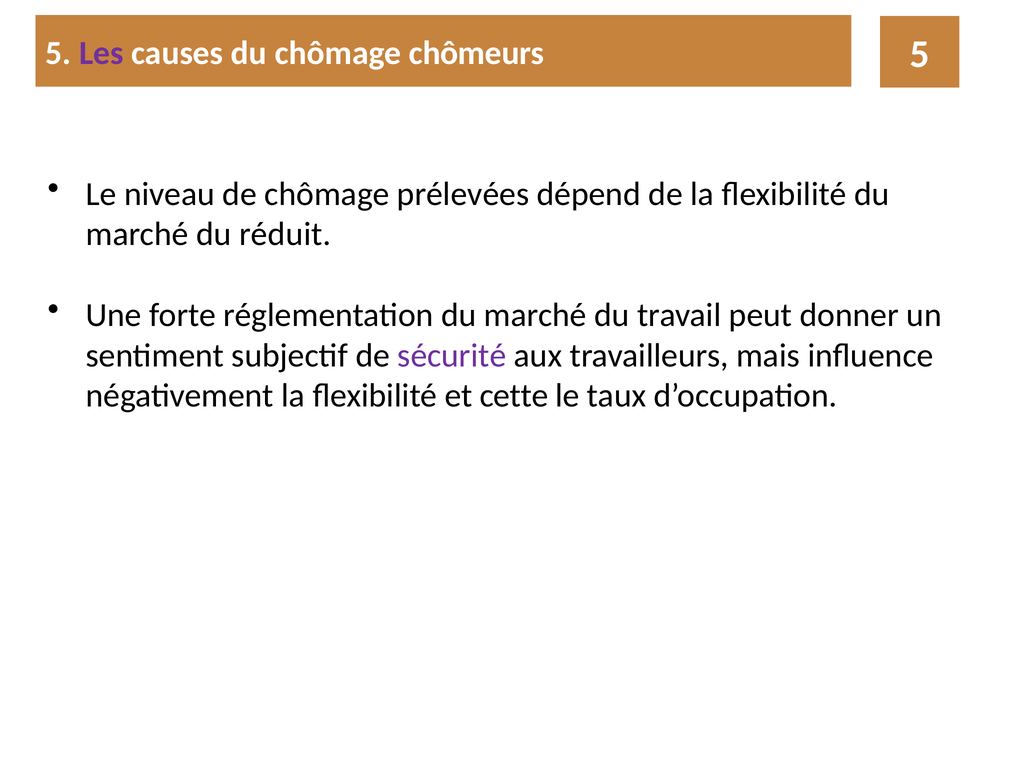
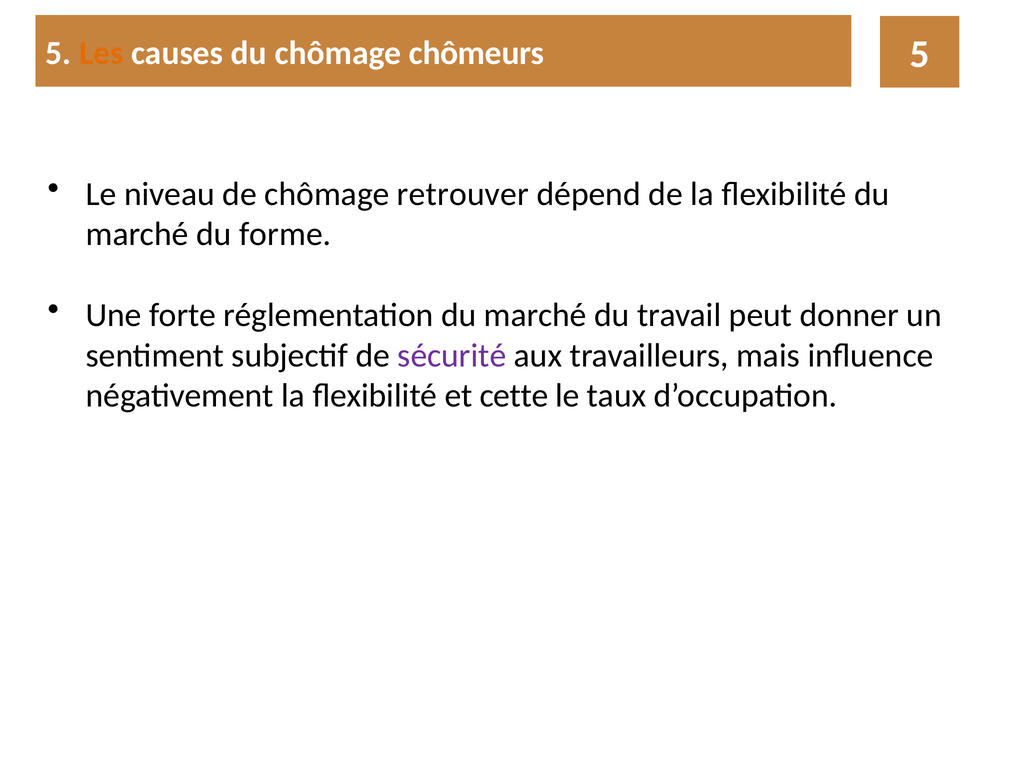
Les colour: purple -> orange (101, 53)
prélevées: prélevées -> retrouver (463, 194)
réduit: réduit -> forme (285, 234)
